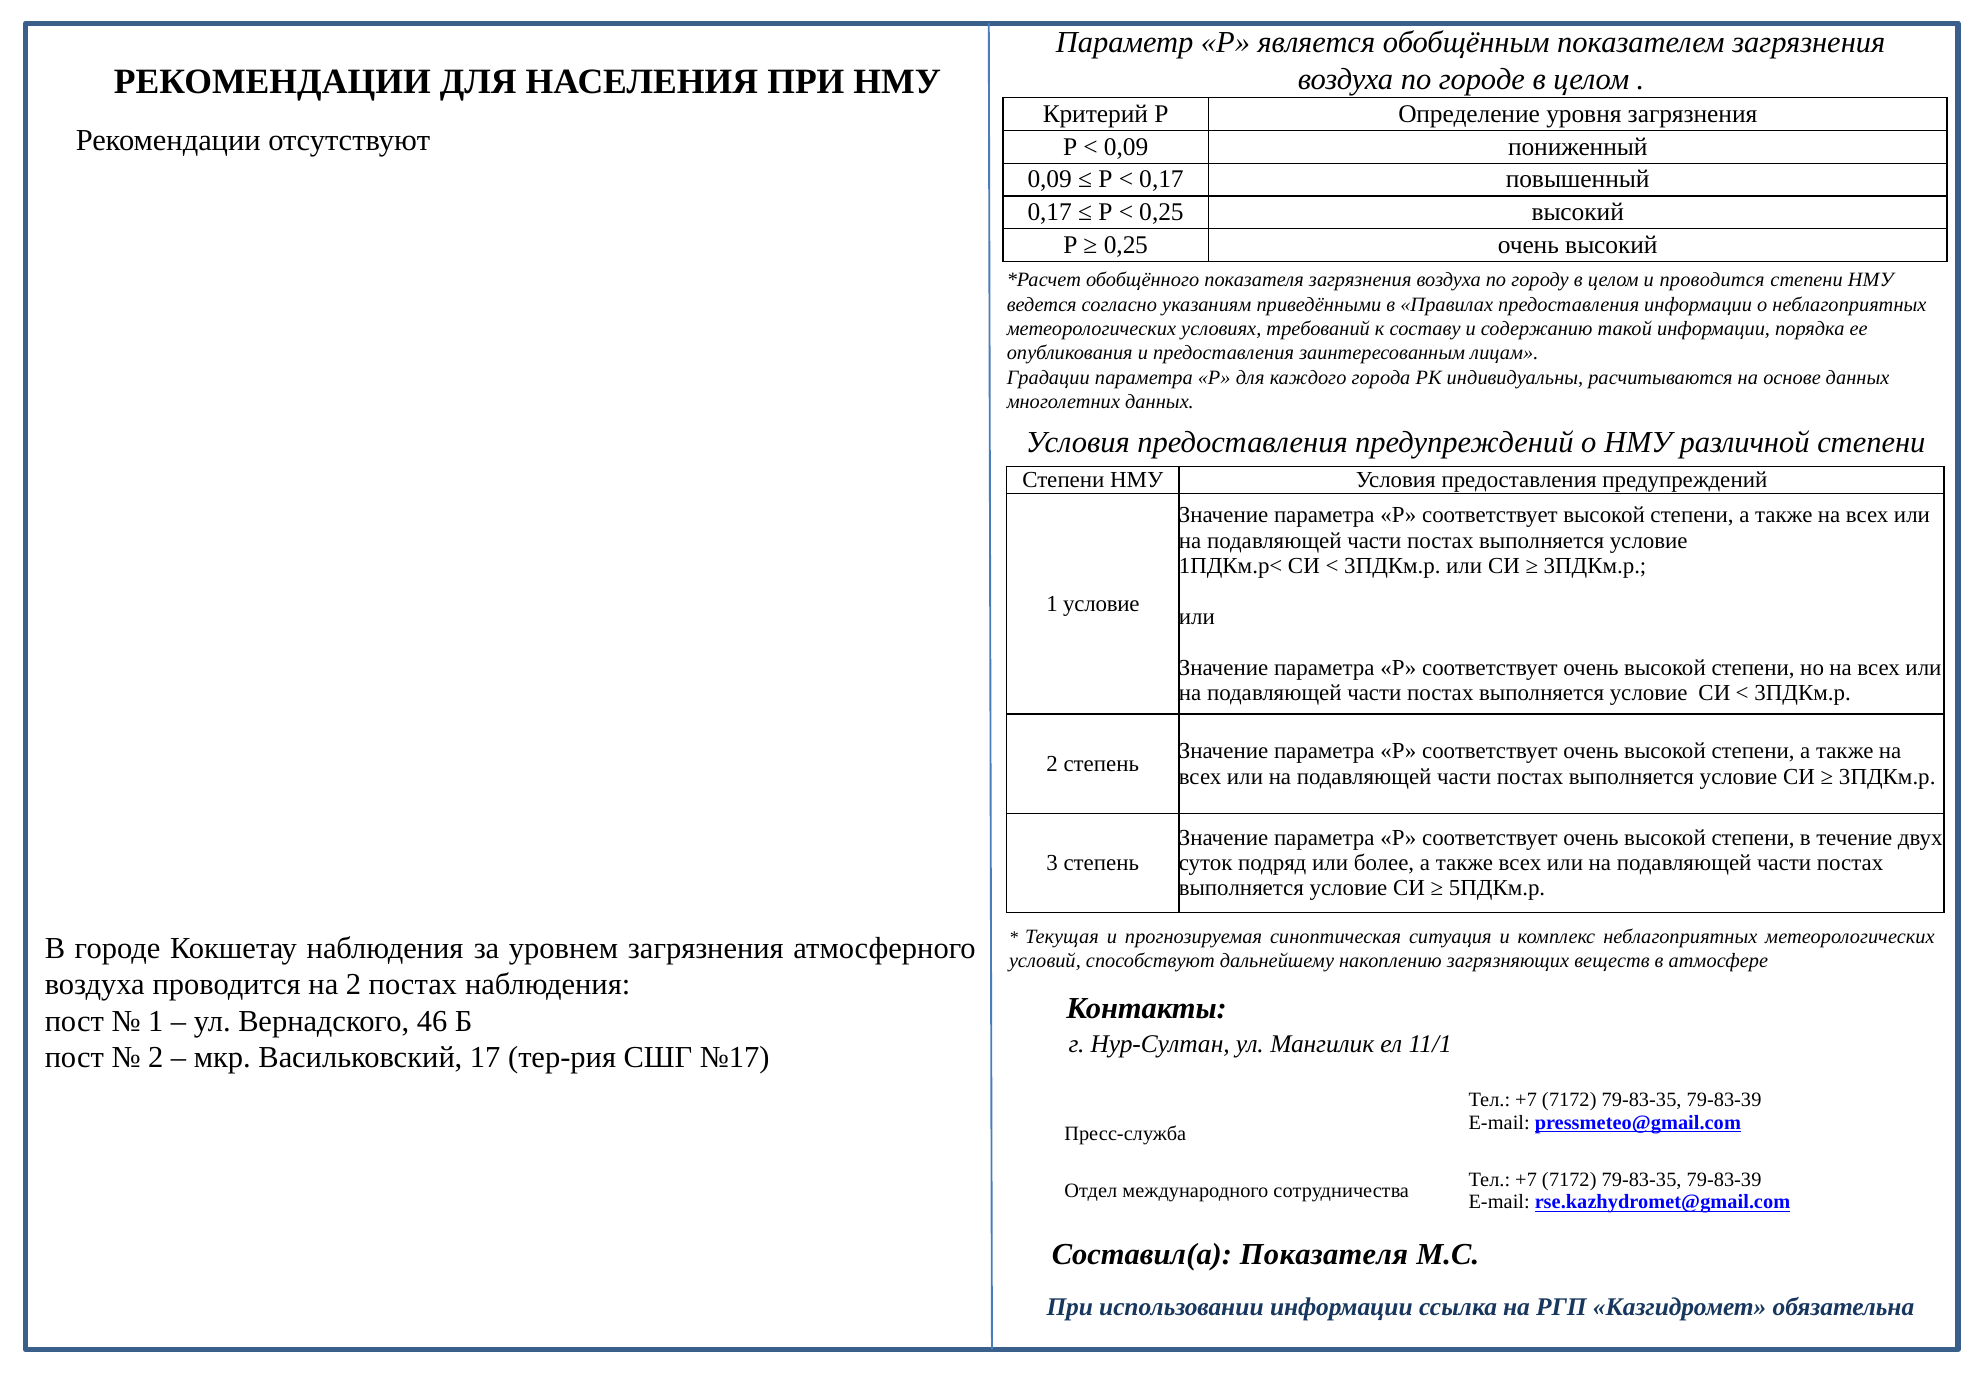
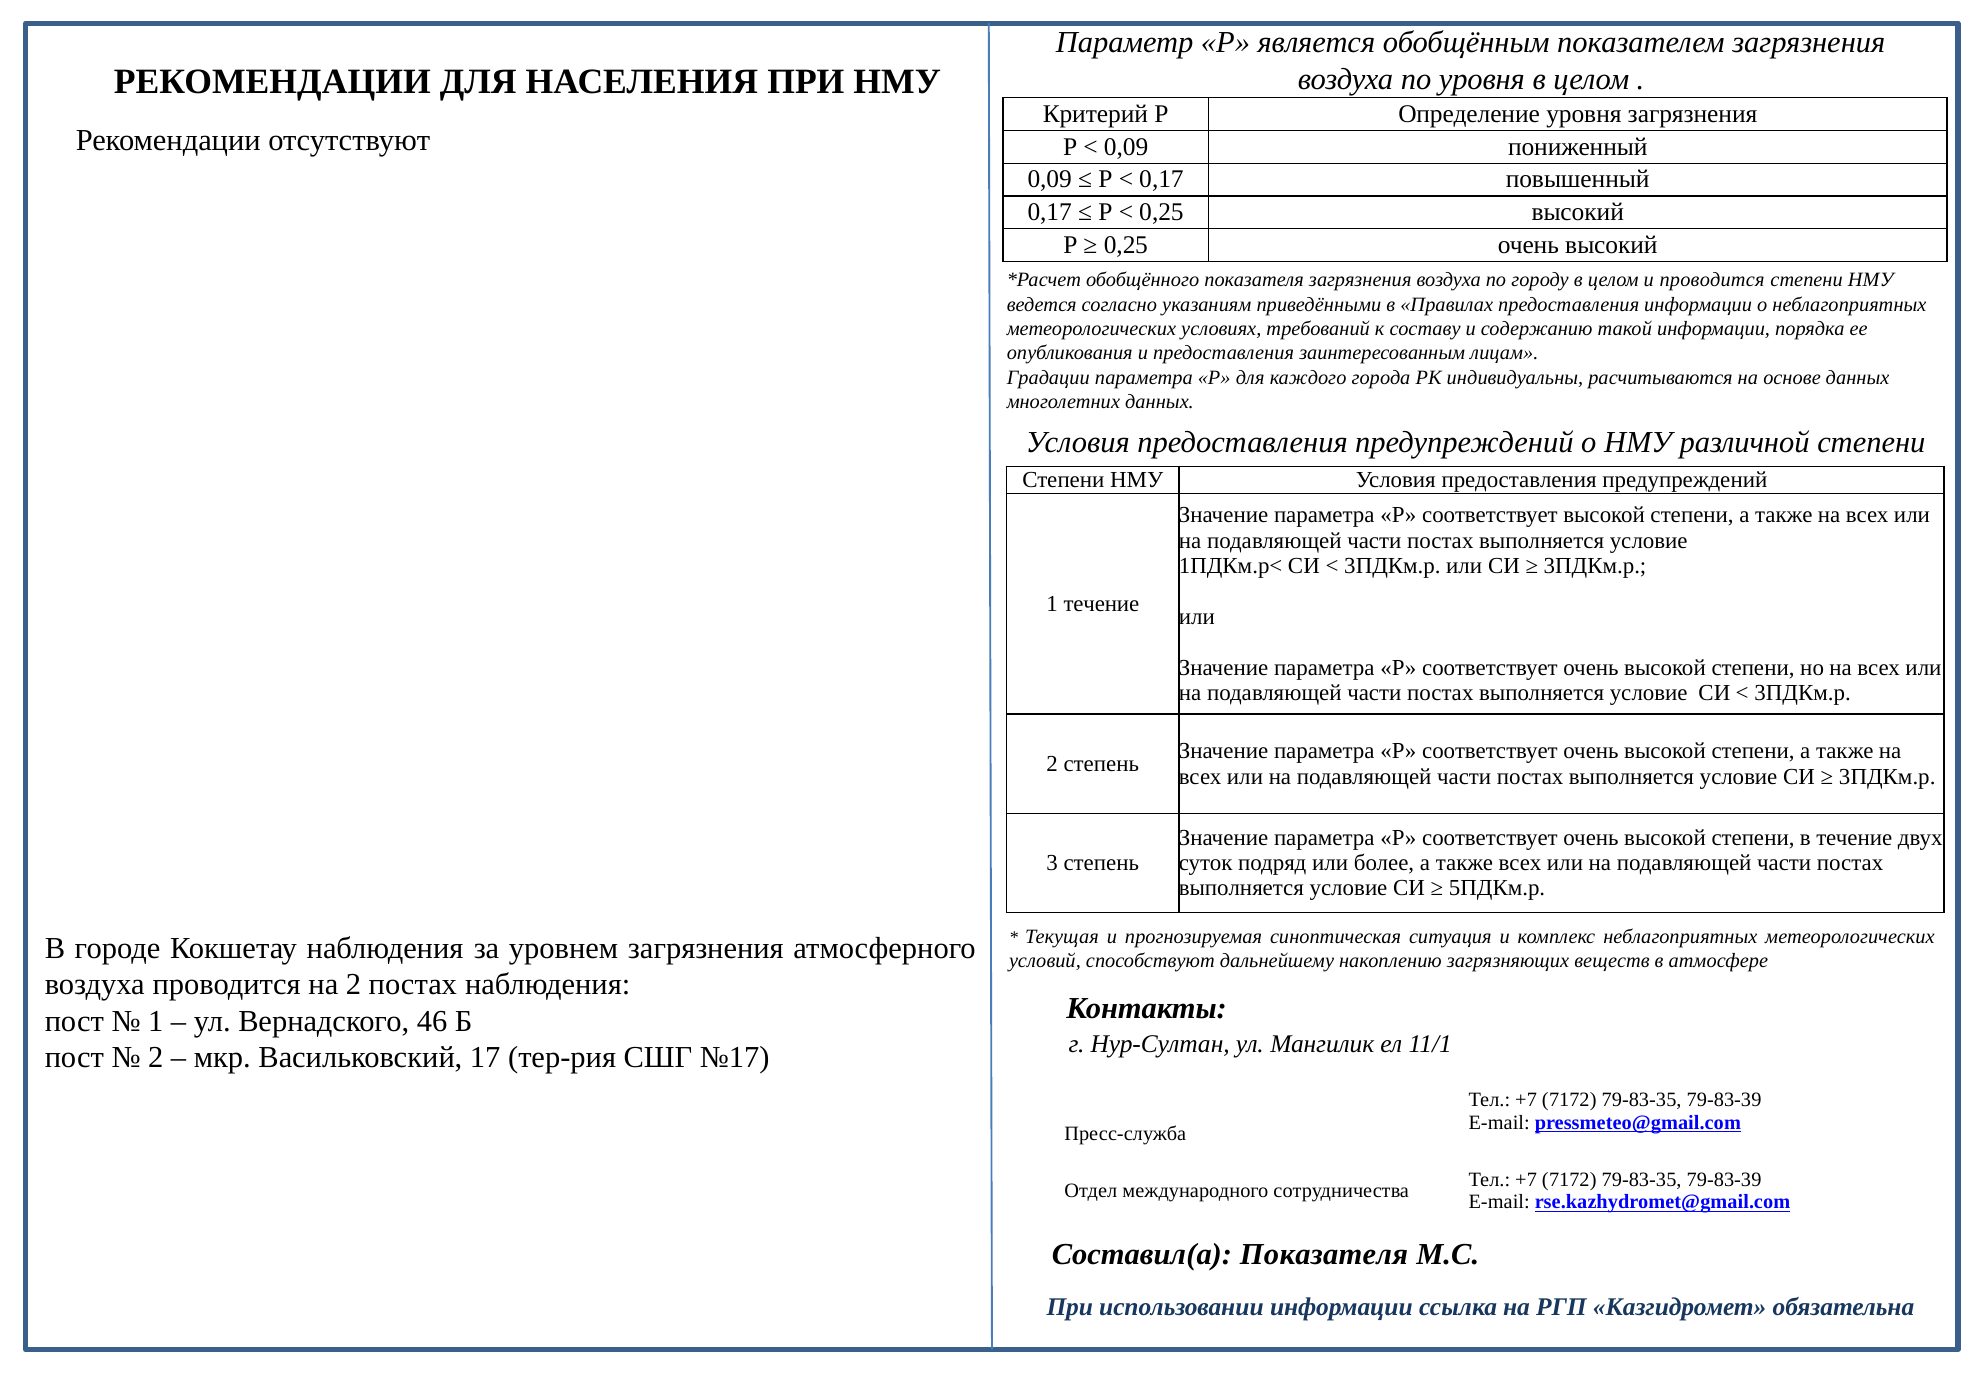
по городе: городе -> уровня (1482, 79)
1 условие: условие -> течение (1101, 604)
